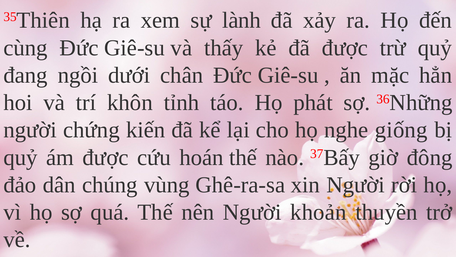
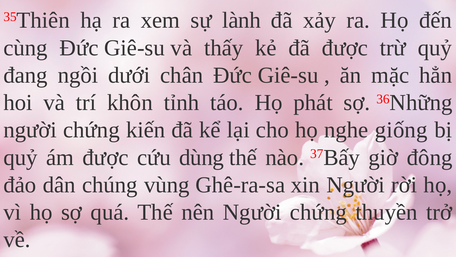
hoán: hoán -> dùng (202, 157)
nên Người khoản: khoản -> chứng (318, 212)
